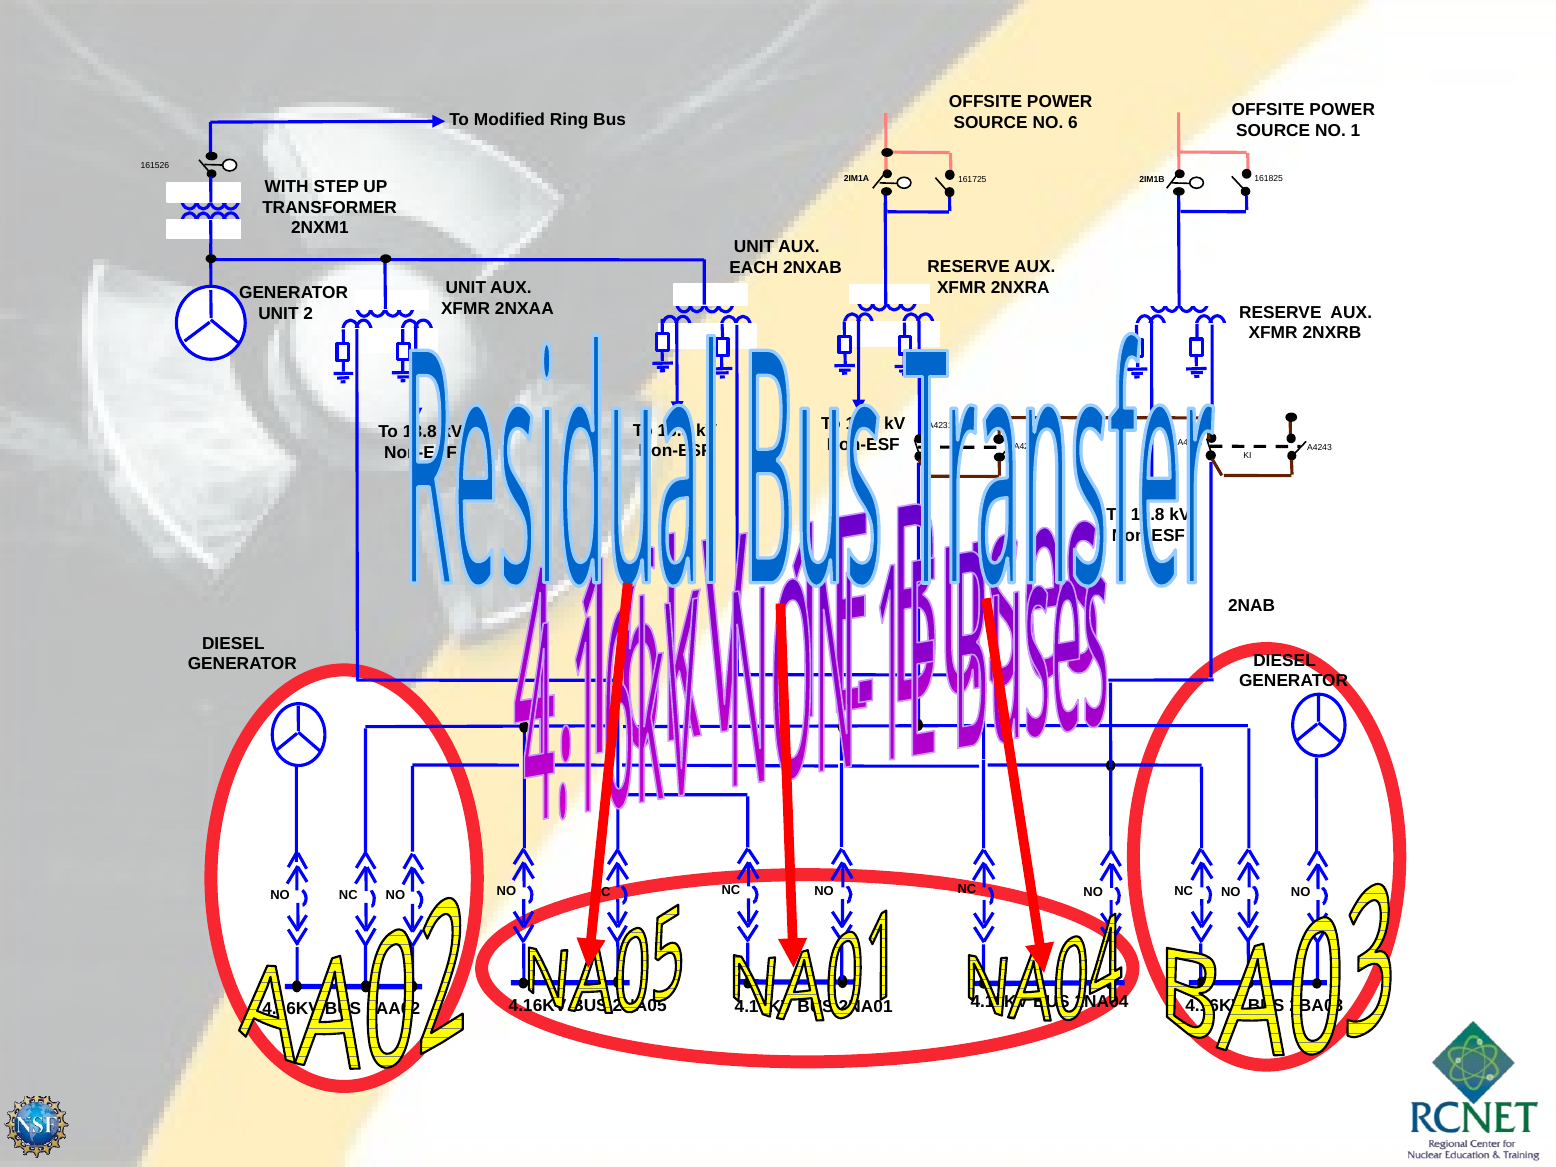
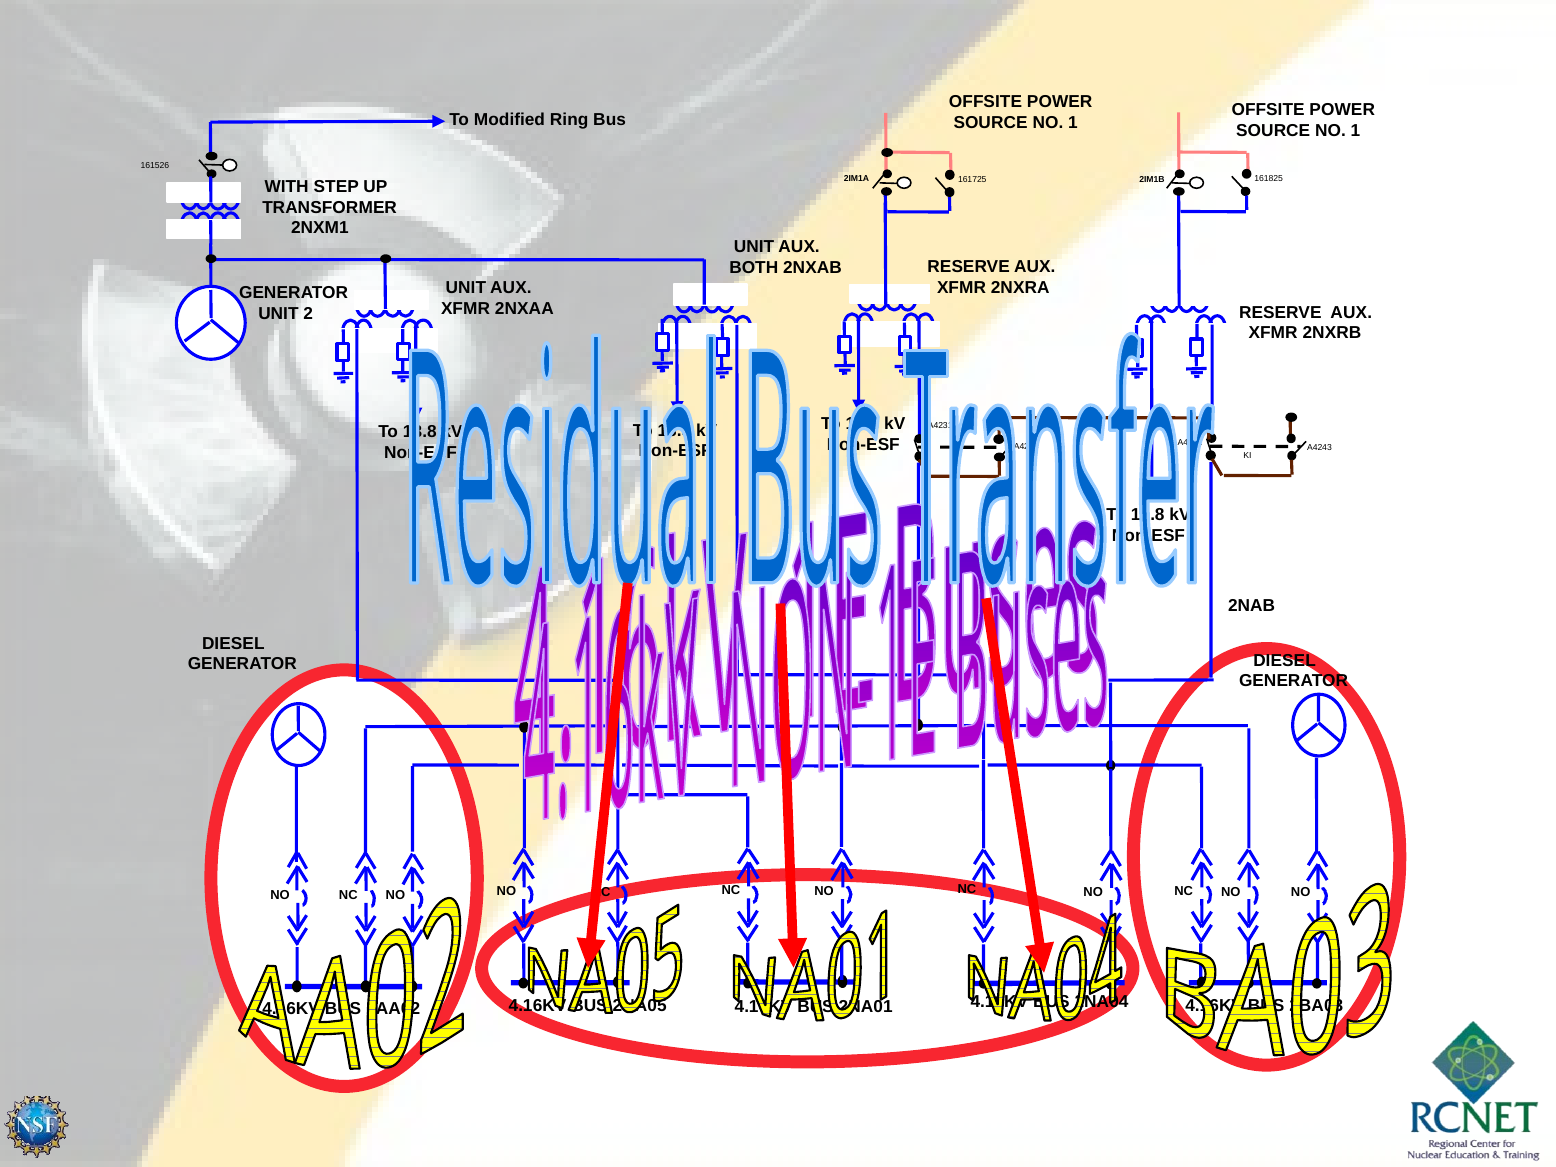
6: 6 -> 1 (1073, 122)
EACH: EACH -> BOTH (754, 268)
